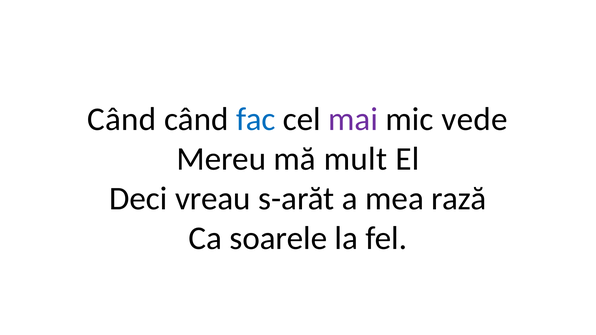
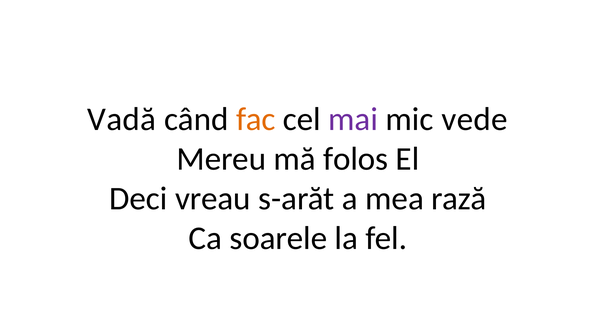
Când: Când -> Vadă (122, 119)
fac colour: blue -> orange (256, 119)
mult: mult -> folos (356, 159)
